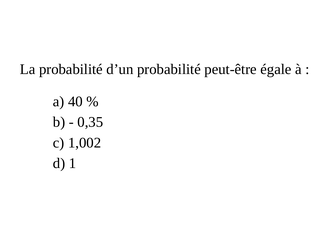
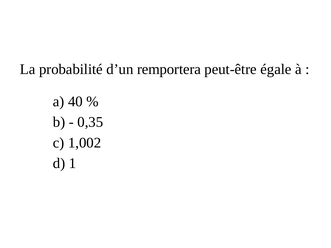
d’un probabilité: probabilité -> remportera (169, 69)
